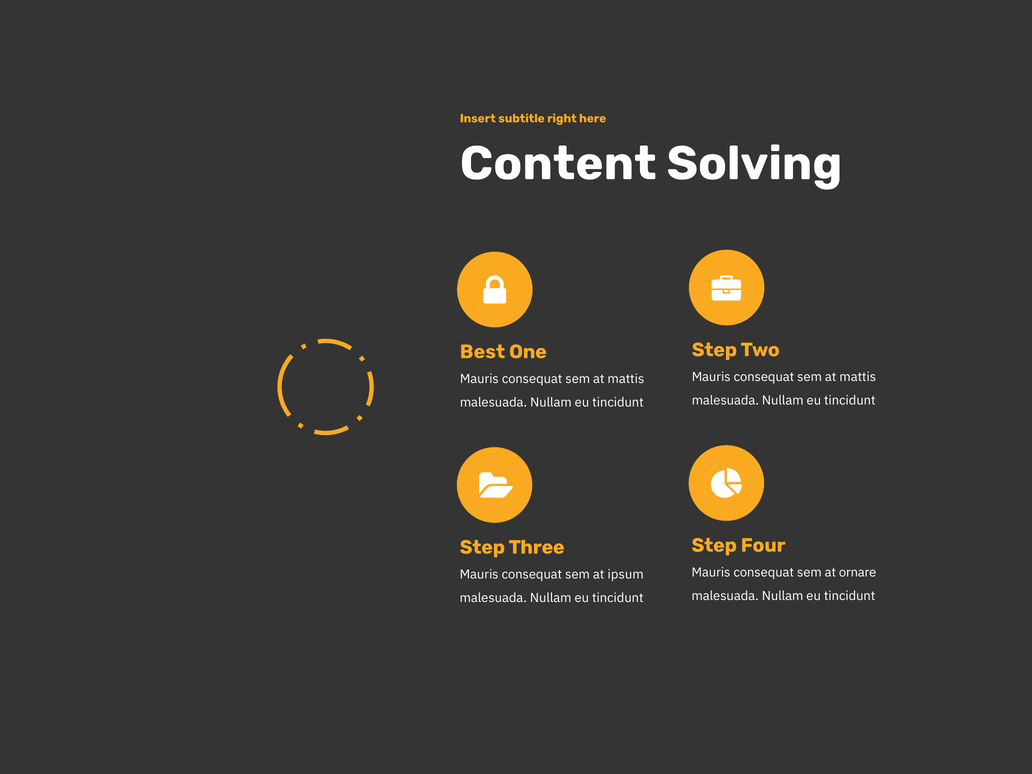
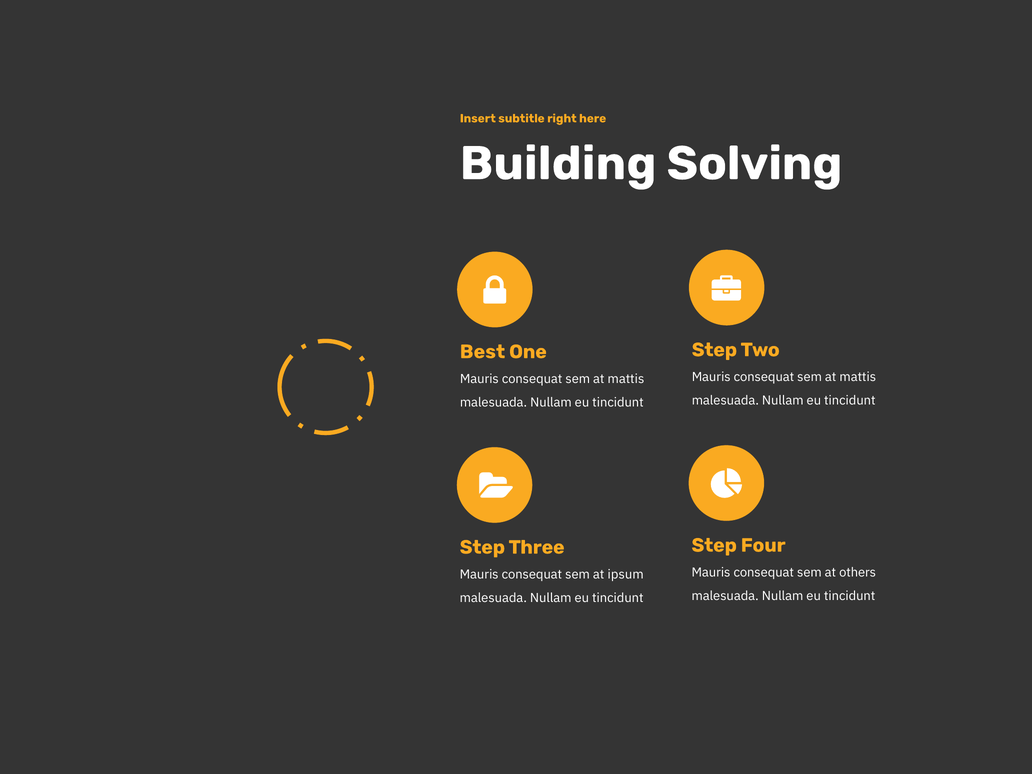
Content: Content -> Building (558, 164)
ornare: ornare -> others (858, 573)
